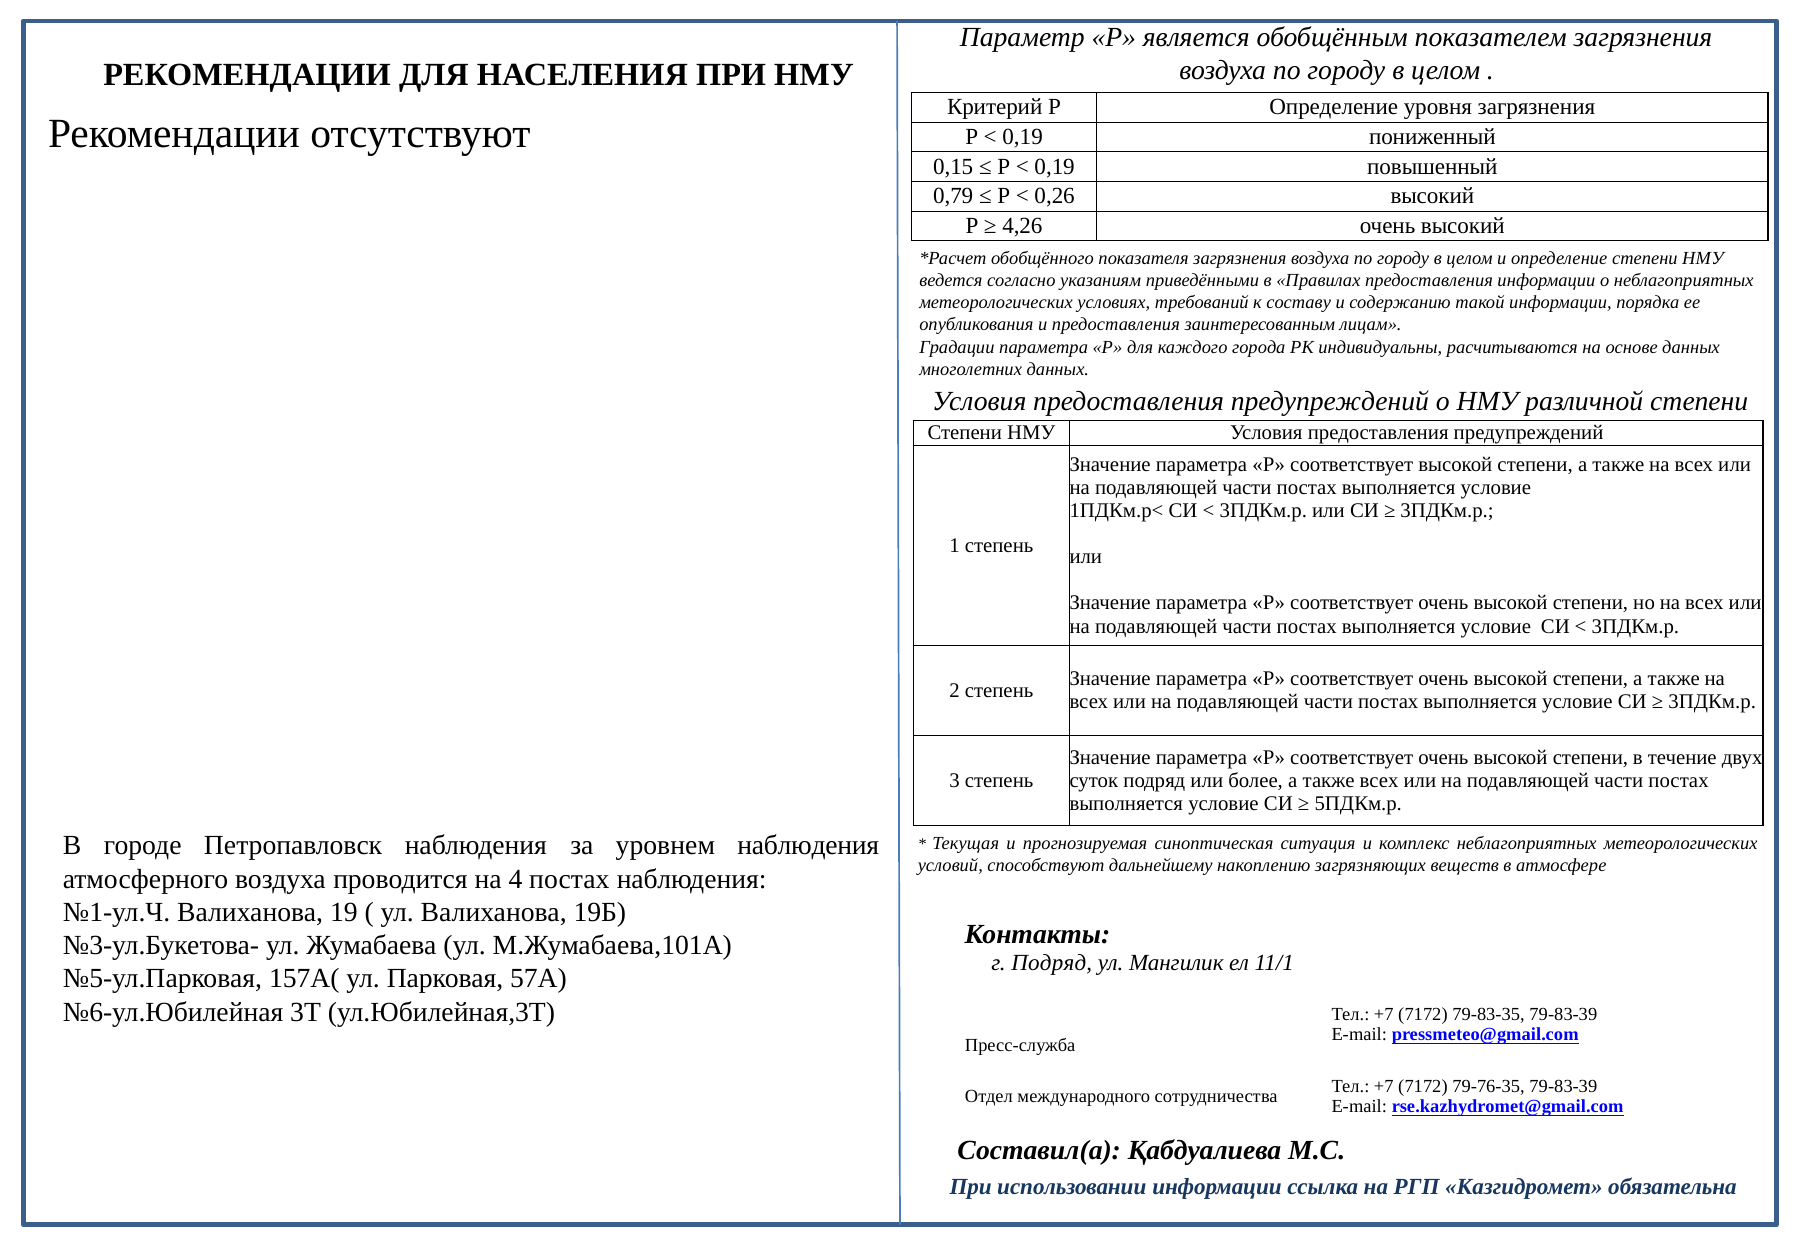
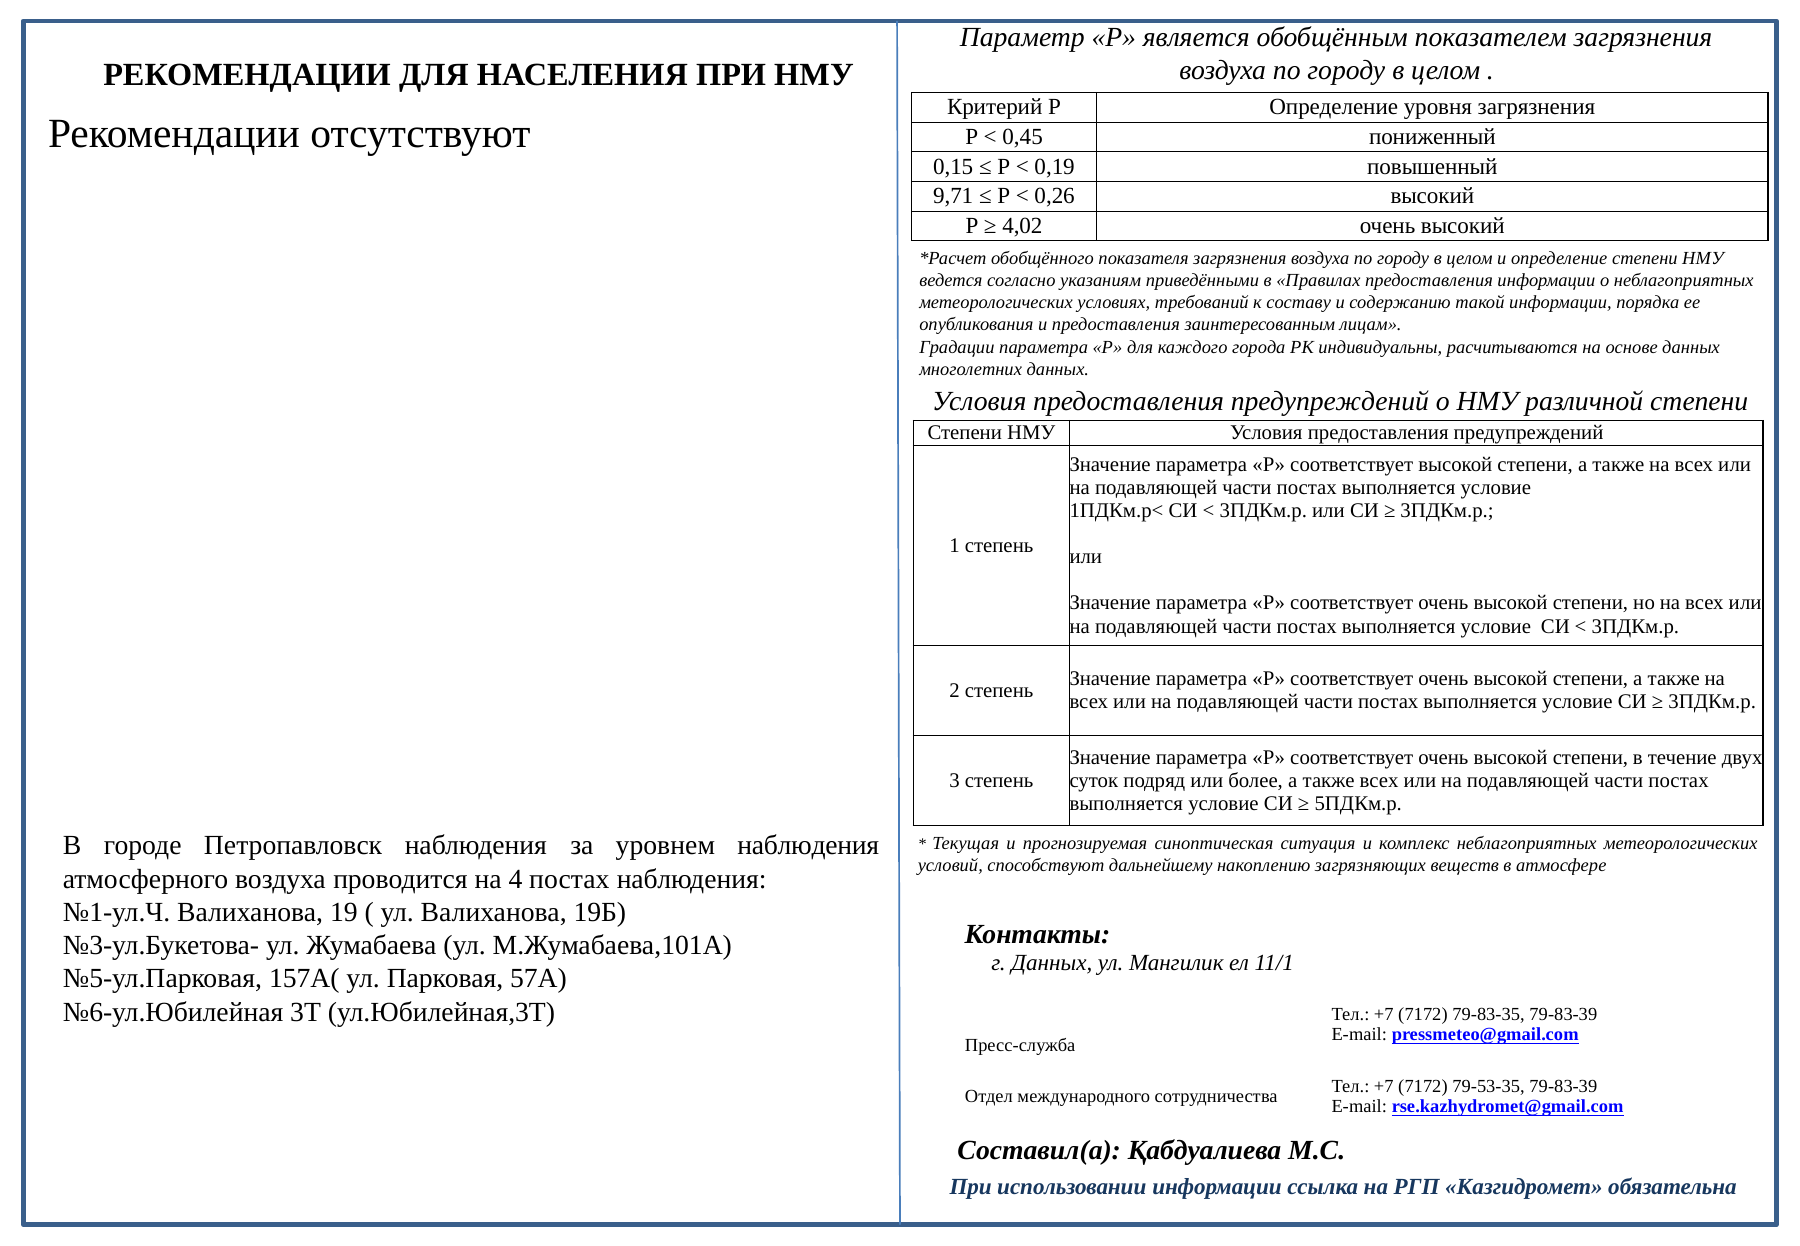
0,19: 0,19 -> 0,45 (1023, 137)
0,79: 0,79 -> 9,71 (953, 196)
4,26: 4,26 -> 4,02 (1022, 226)
г Подряд: Подряд -> Данных (1052, 963)
79-76-35: 79-76-35 -> 79-53-35 (1489, 1086)
